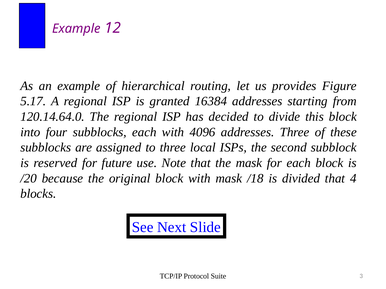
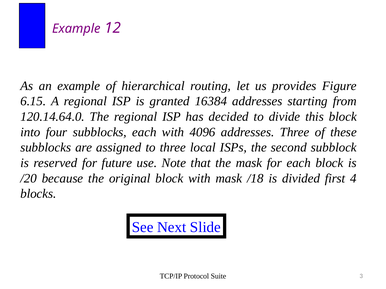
5.17: 5.17 -> 6.15 (33, 101)
divided that: that -> first (335, 179)
